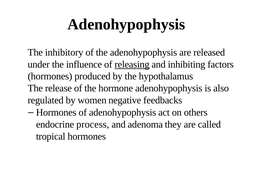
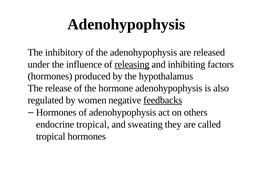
feedbacks underline: none -> present (163, 100)
endocrine process: process -> tropical (93, 124)
adenoma: adenoma -> sweating (145, 124)
